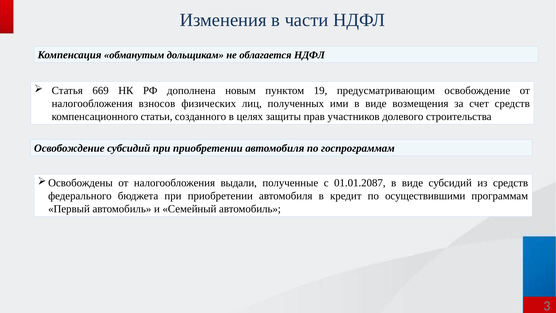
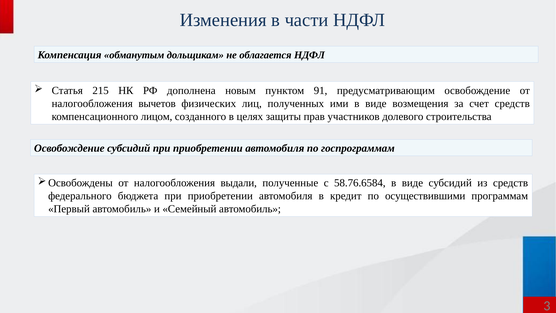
669: 669 -> 215 (101, 91)
19: 19 -> 91 (321, 91)
взносов: взносов -> вычетов (157, 104)
статьи: статьи -> лицом (157, 117)
01.01.2087: 01.01.2087 -> 58.76.6584 (360, 183)
